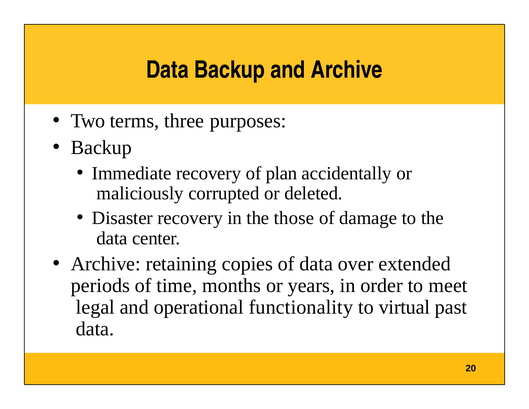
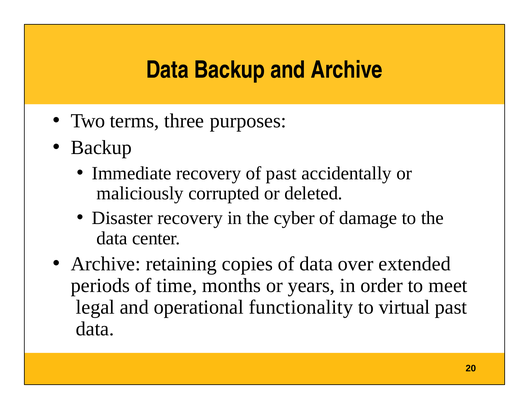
of plan: plan -> past (281, 173)
those: those -> cyber (294, 218)
